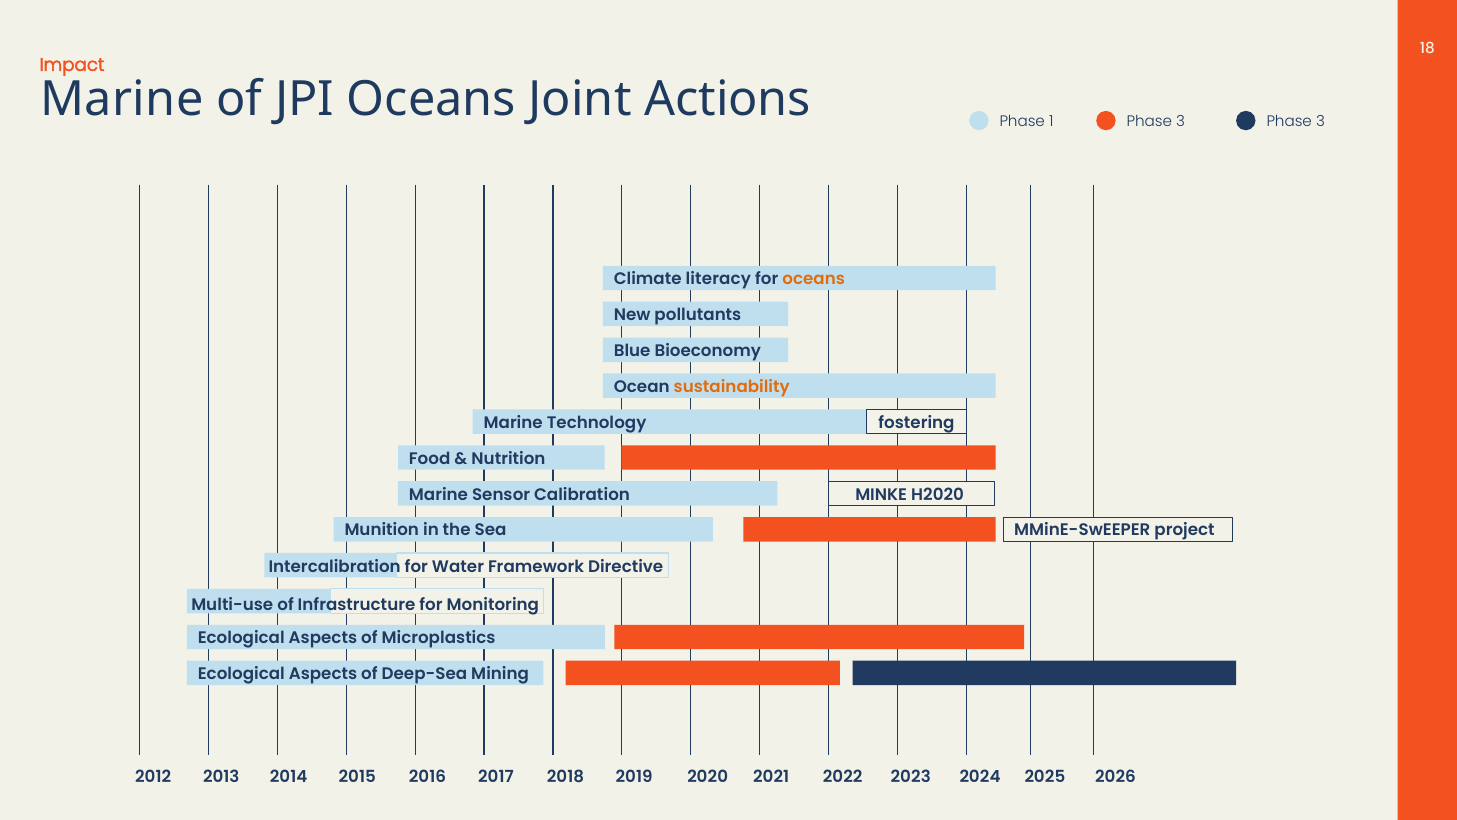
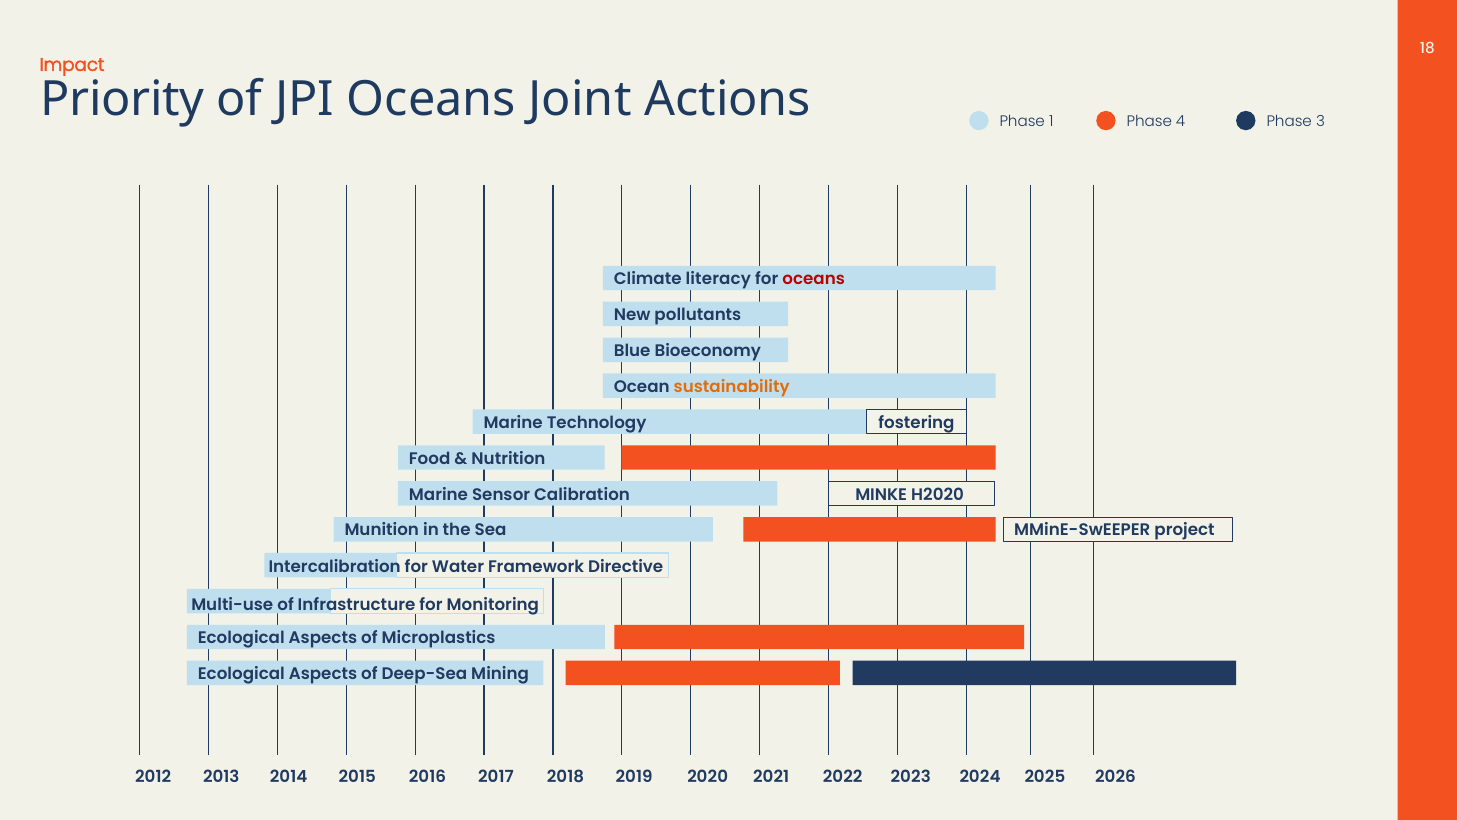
Marine: Marine -> Priority (122, 100)
1 Phase 3: 3 -> 4 (1181, 121)
oceans colour: orange -> red (814, 279)
